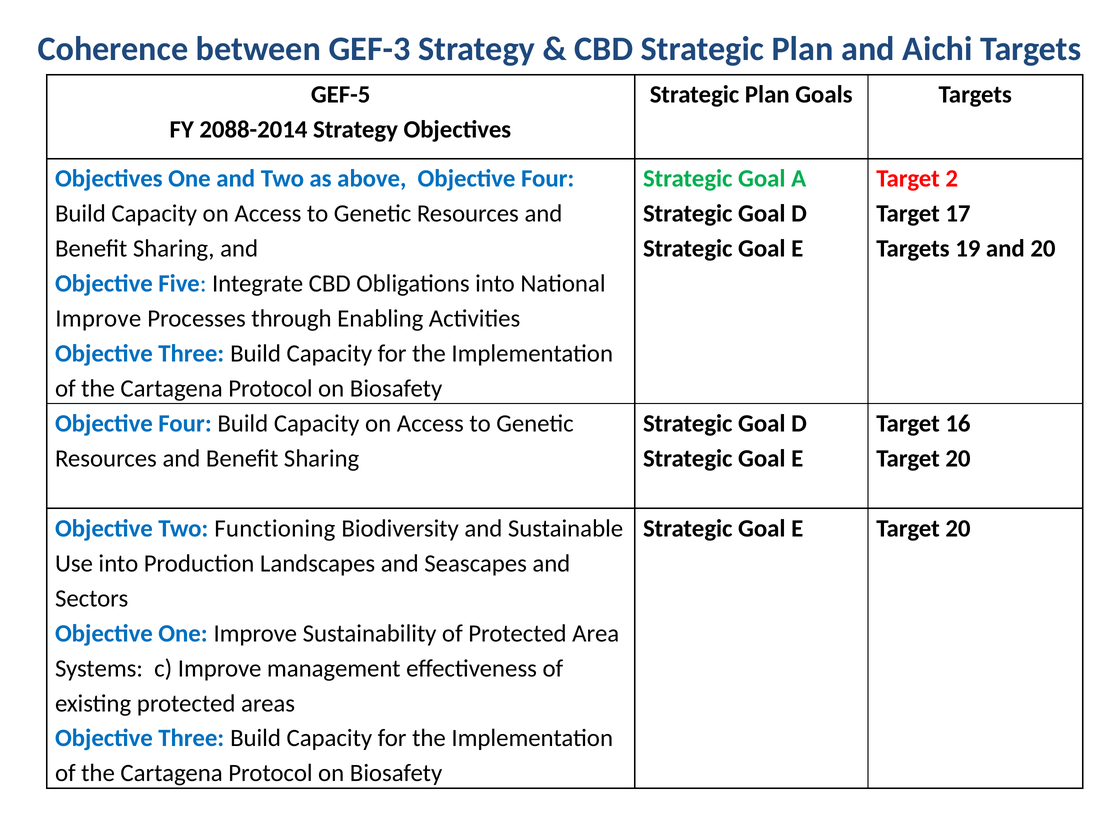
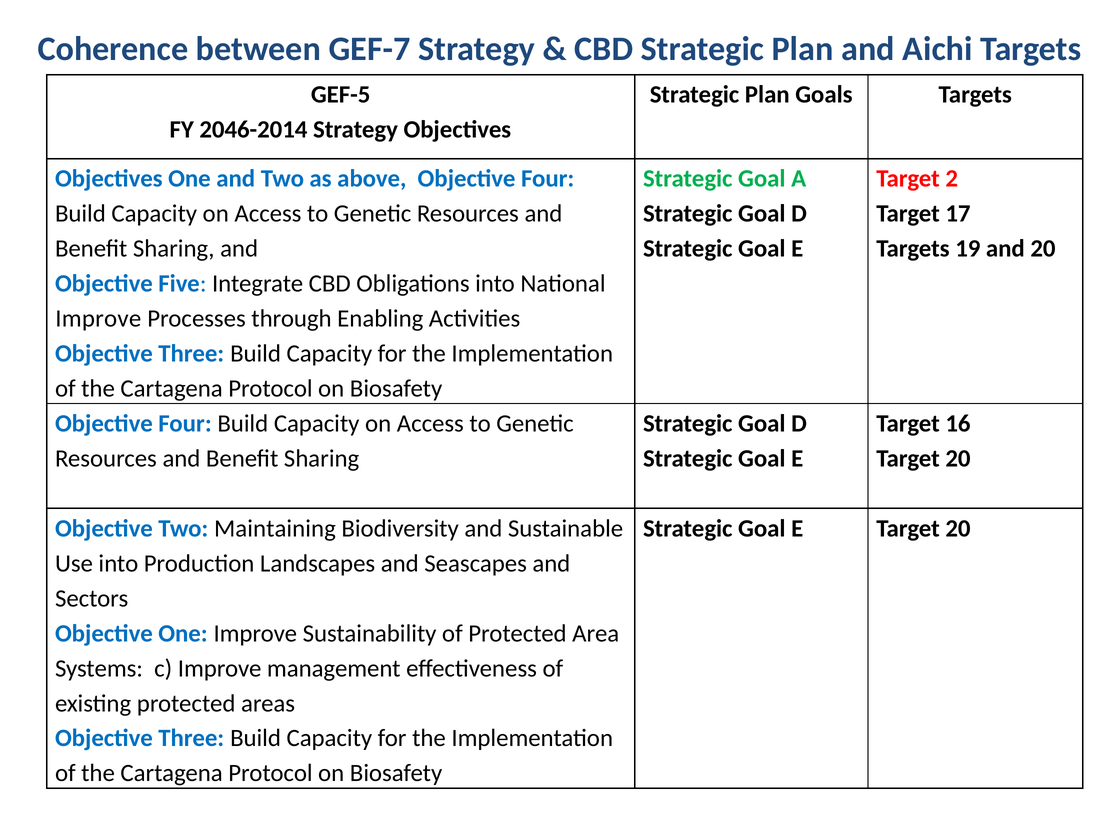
GEF-3: GEF-3 -> GEF-7 (370, 49)
2088-2014: 2088-2014 -> 2046-2014 (253, 130)
Functioning: Functioning -> Maintaining (275, 528)
